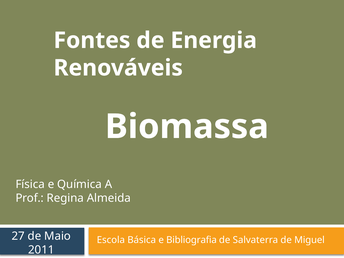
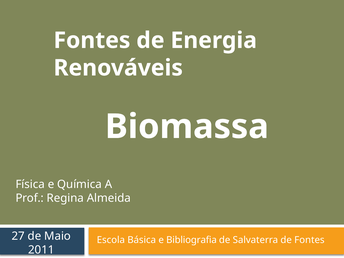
de Miguel: Miguel -> Fontes (309, 240)
